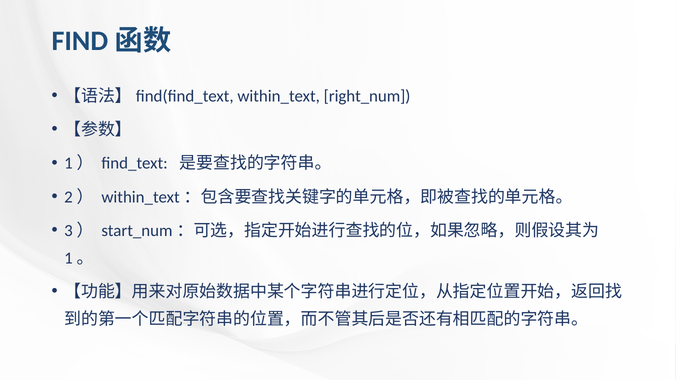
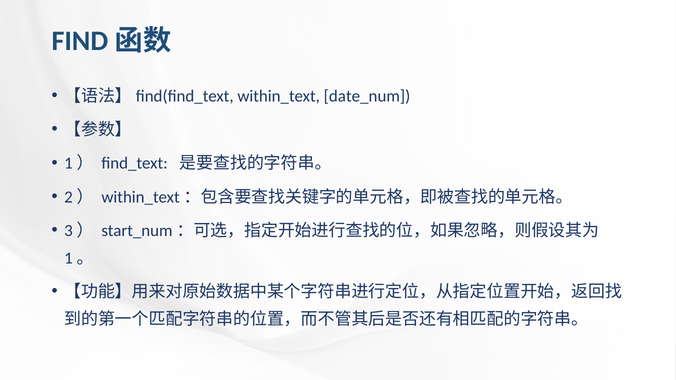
right_num: right_num -> date_num (367, 96)
